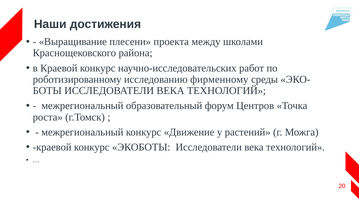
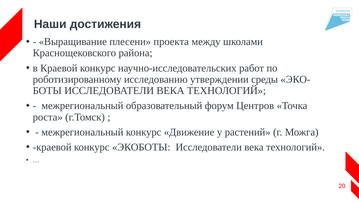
фирменному: фирменному -> утверждении (219, 79)
